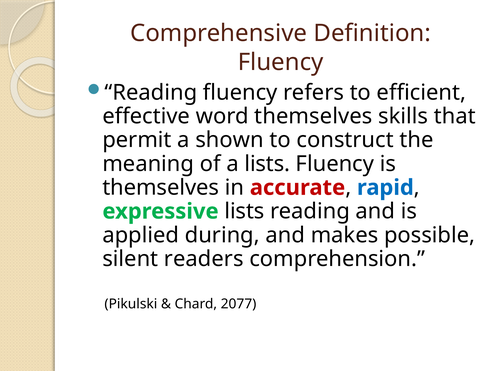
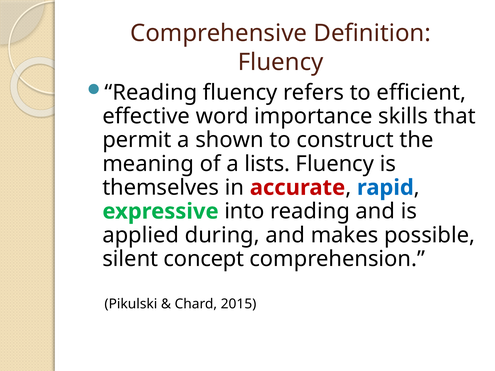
word themselves: themselves -> importance (313, 116)
expressive lists: lists -> into (244, 211)
readers: readers -> concept (204, 259)
2077: 2077 -> 2015 (239, 304)
